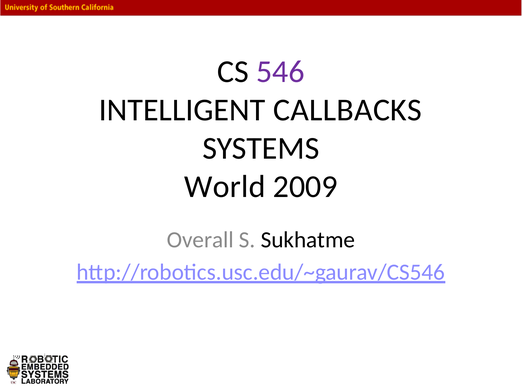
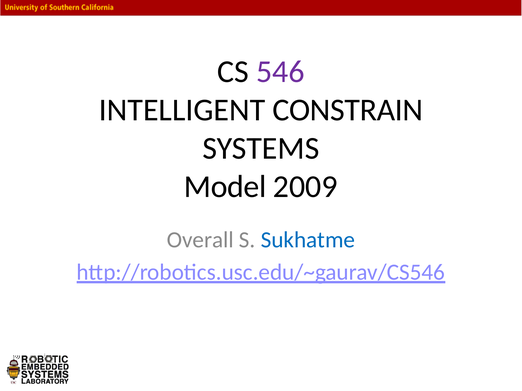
CALLBACKS: CALLBACKS -> CONSTRAIN (348, 110)
World: World -> Model (225, 187)
Sukhatme colour: black -> blue (308, 240)
